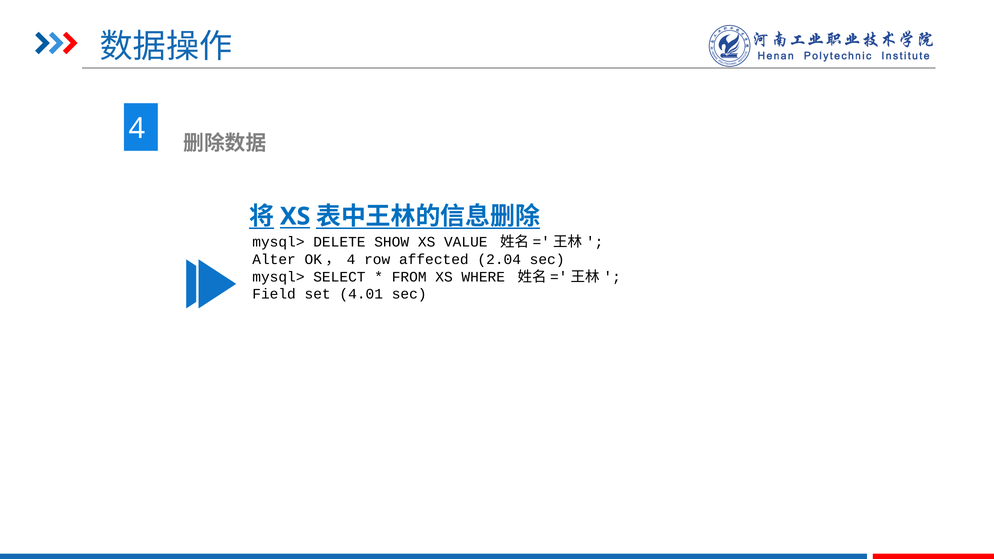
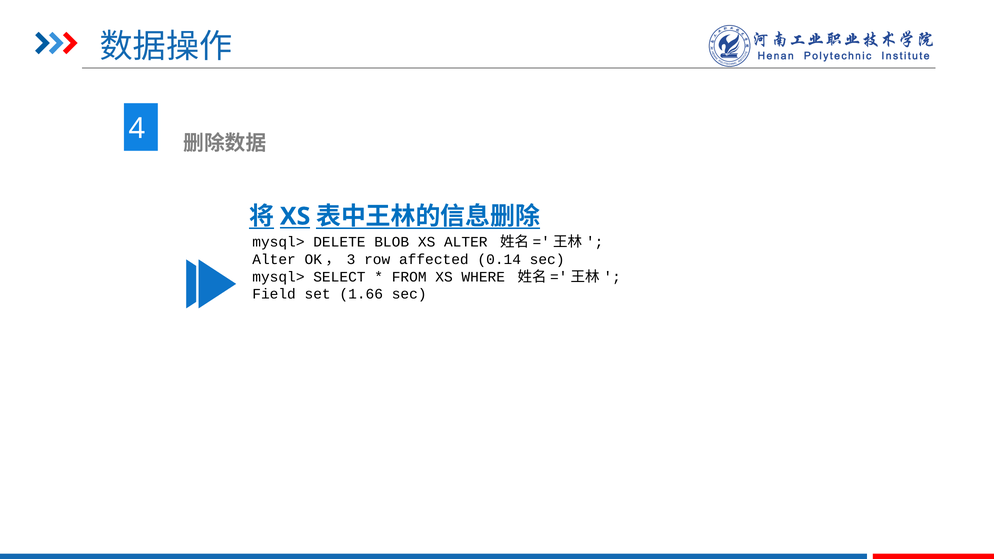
SHOW: SHOW -> BLOB (392, 242)
XS VALUE: VALUE -> ALTER (466, 242)
OK， 4: 4 -> 3 (351, 260)
2.04: 2.04 -> 0.14 (499, 260)
4.01: 4.01 -> 1.66 (361, 294)
